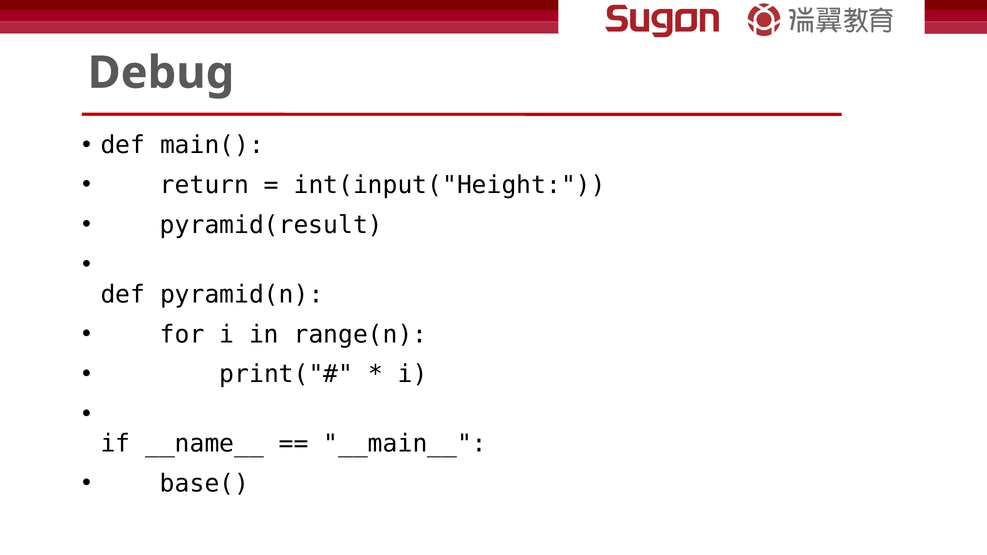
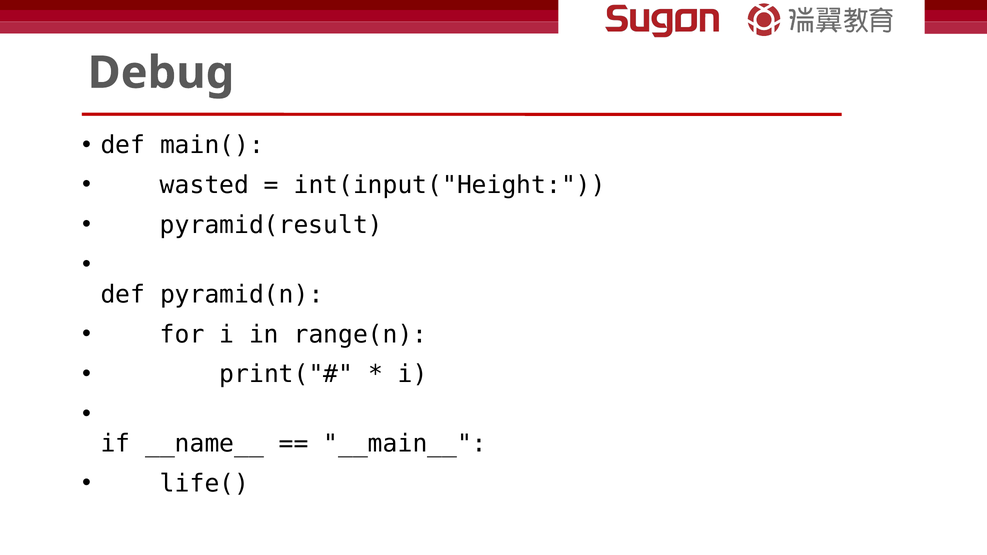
return: return -> wasted (205, 185)
base(: base( -> life( (205, 484)
